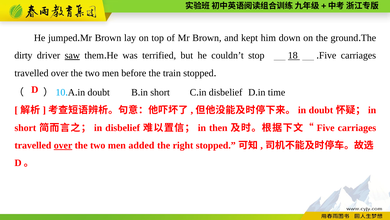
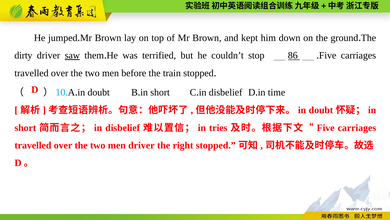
18: 18 -> 86 (293, 55)
then: then -> tries (218, 127)
over underline: present -> none (63, 145)
men added: added -> driver (141, 145)
